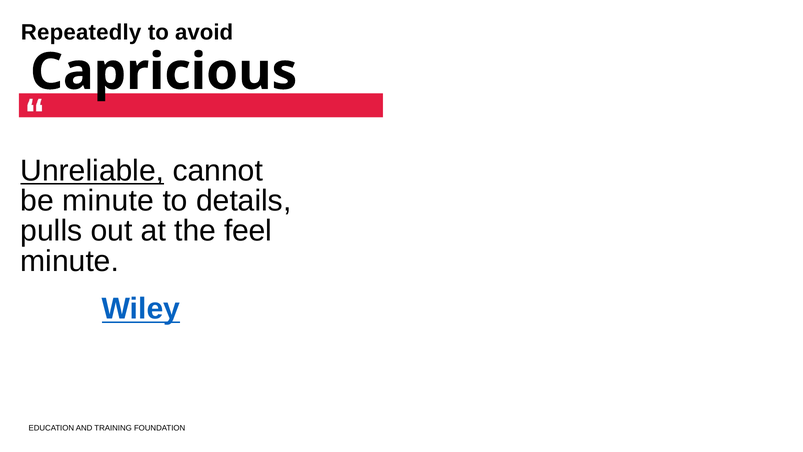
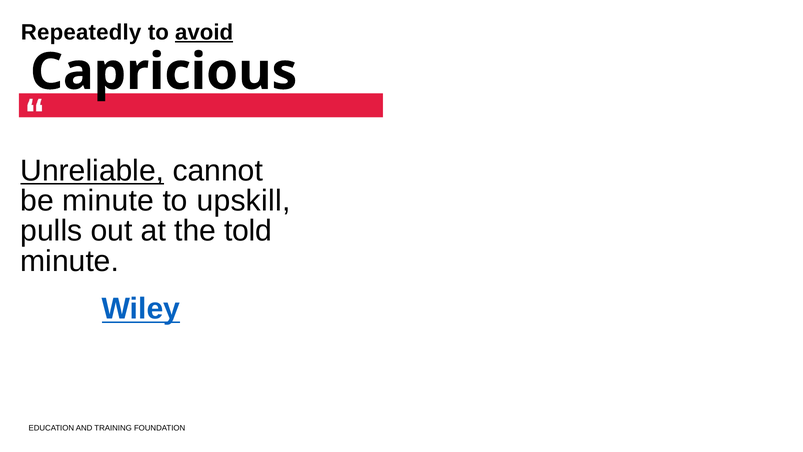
avoid underline: none -> present (204, 32)
details: details -> upskill (244, 201)
feel: feel -> told (248, 231)
